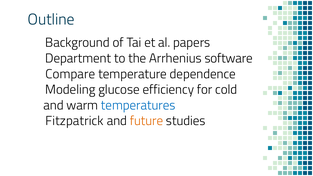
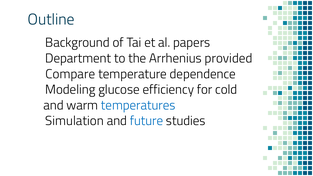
software: software -> provided (229, 58)
Fitzpatrick: Fitzpatrick -> Simulation (75, 121)
future colour: orange -> blue (147, 121)
